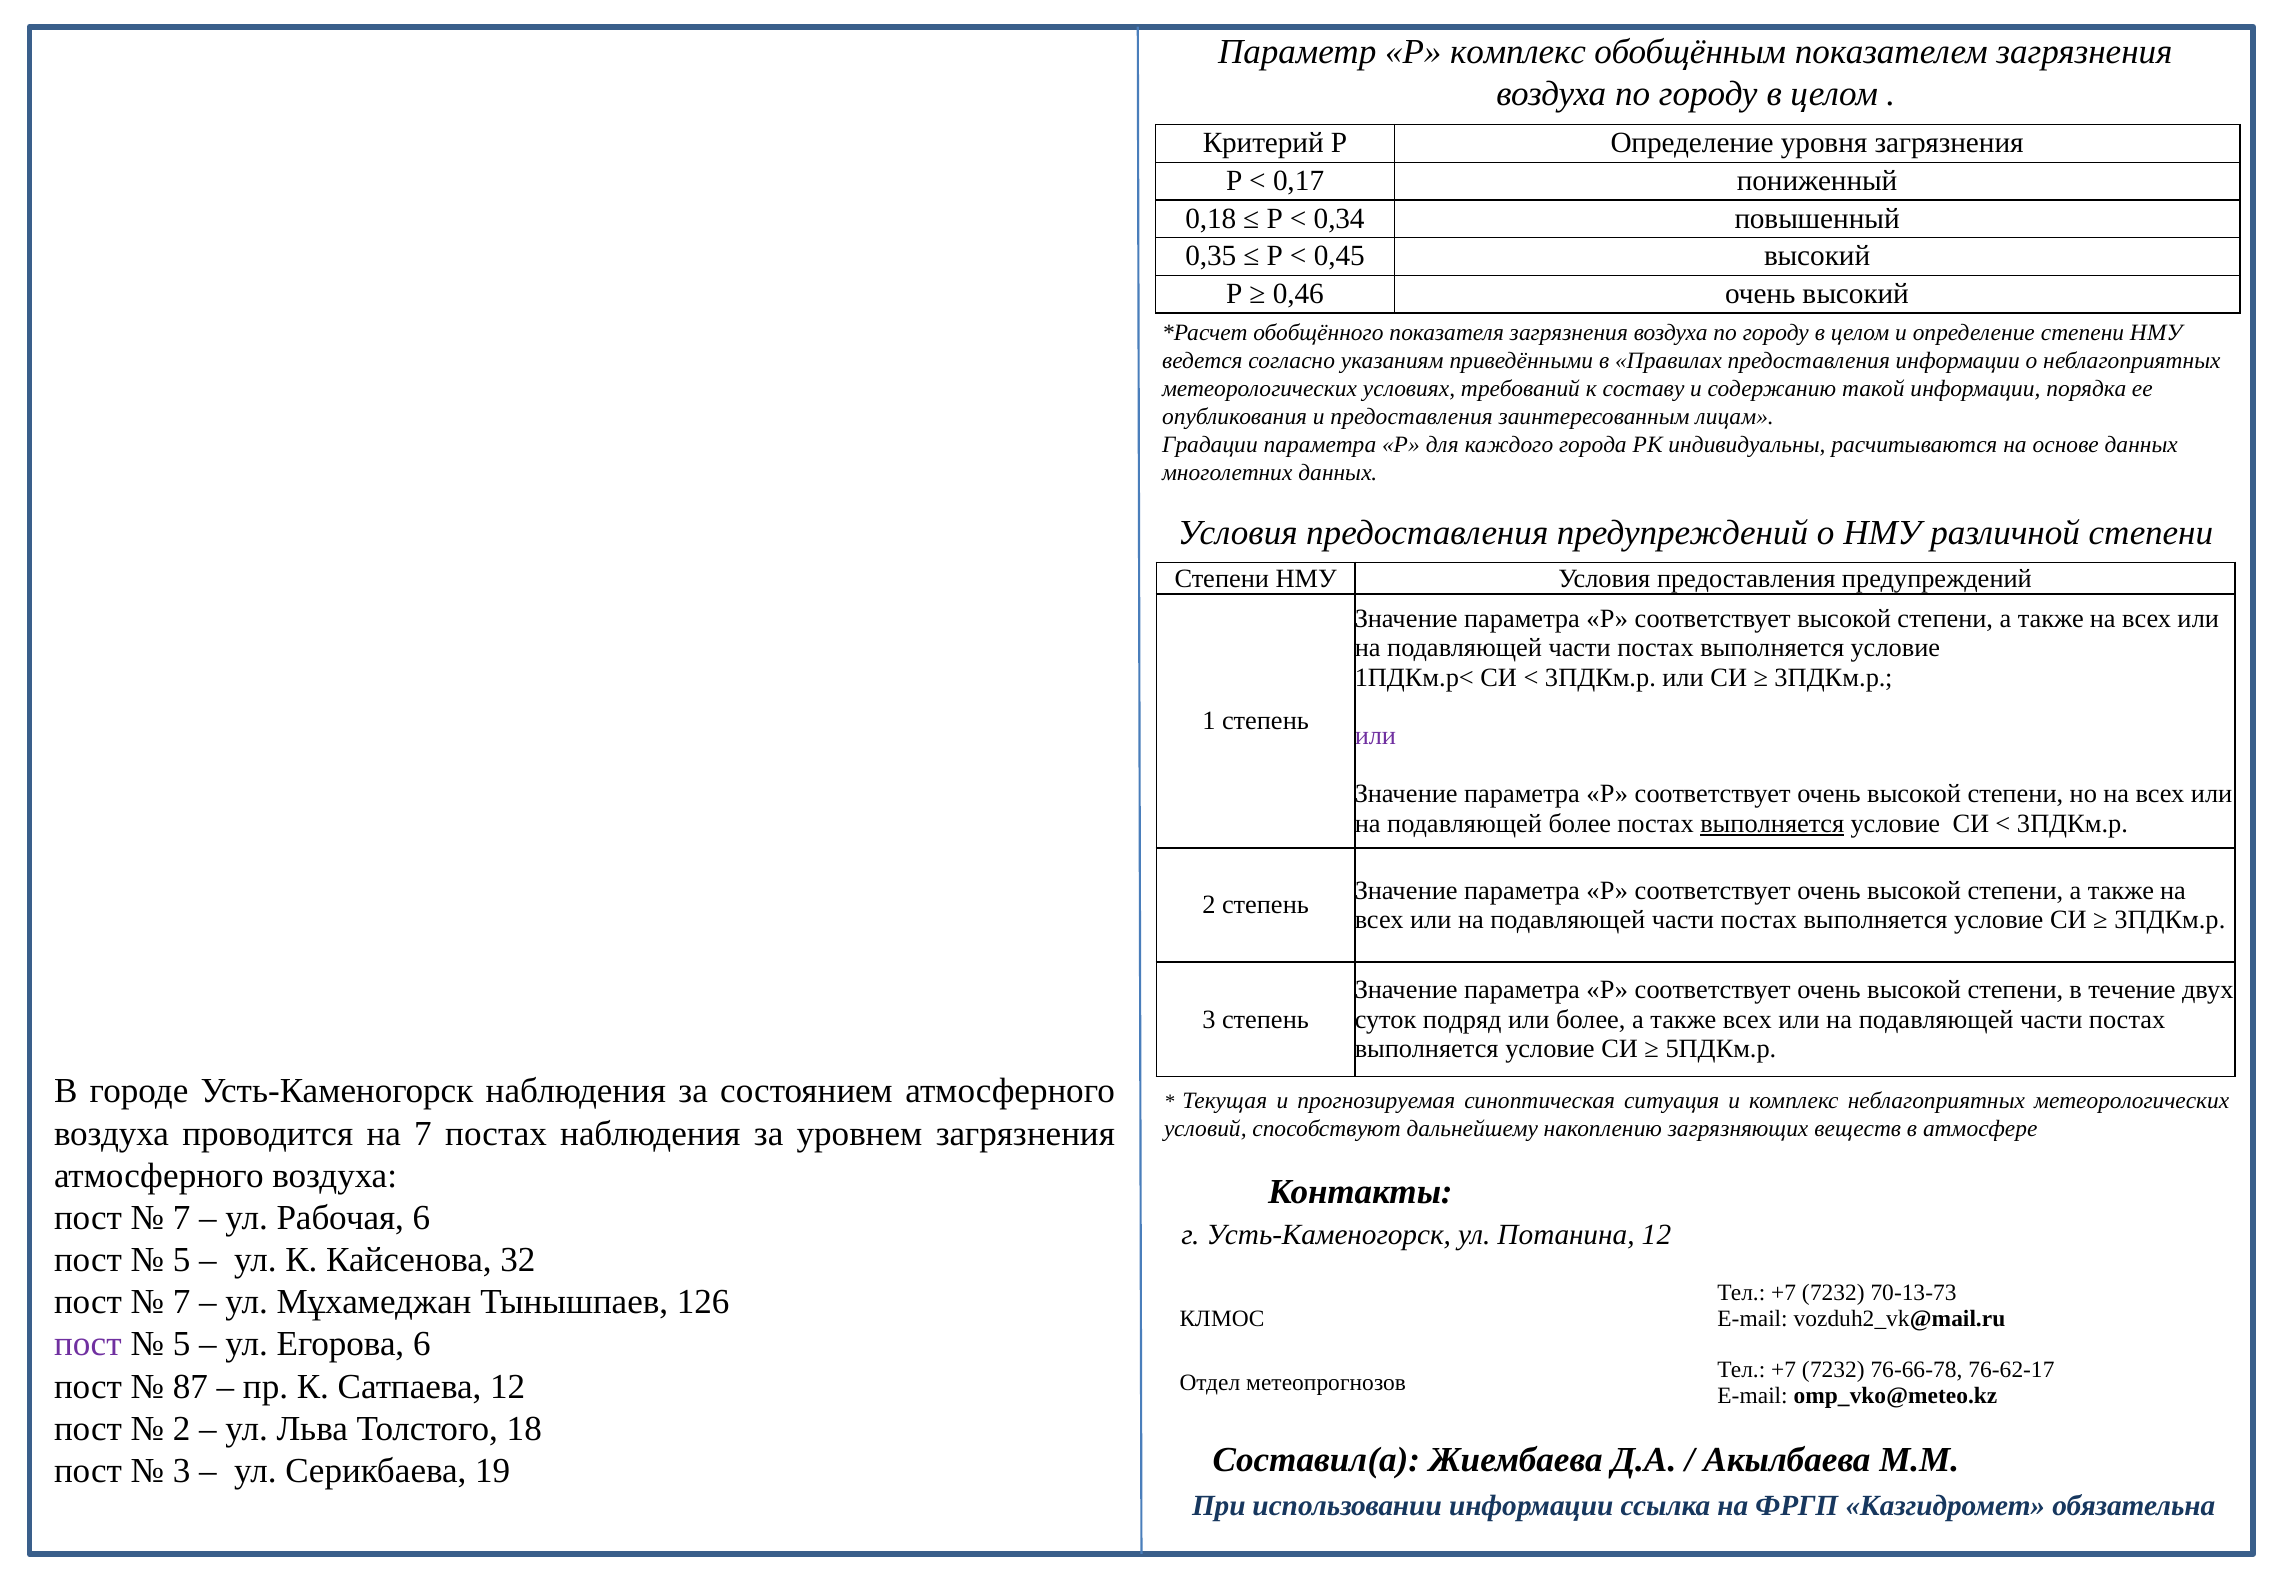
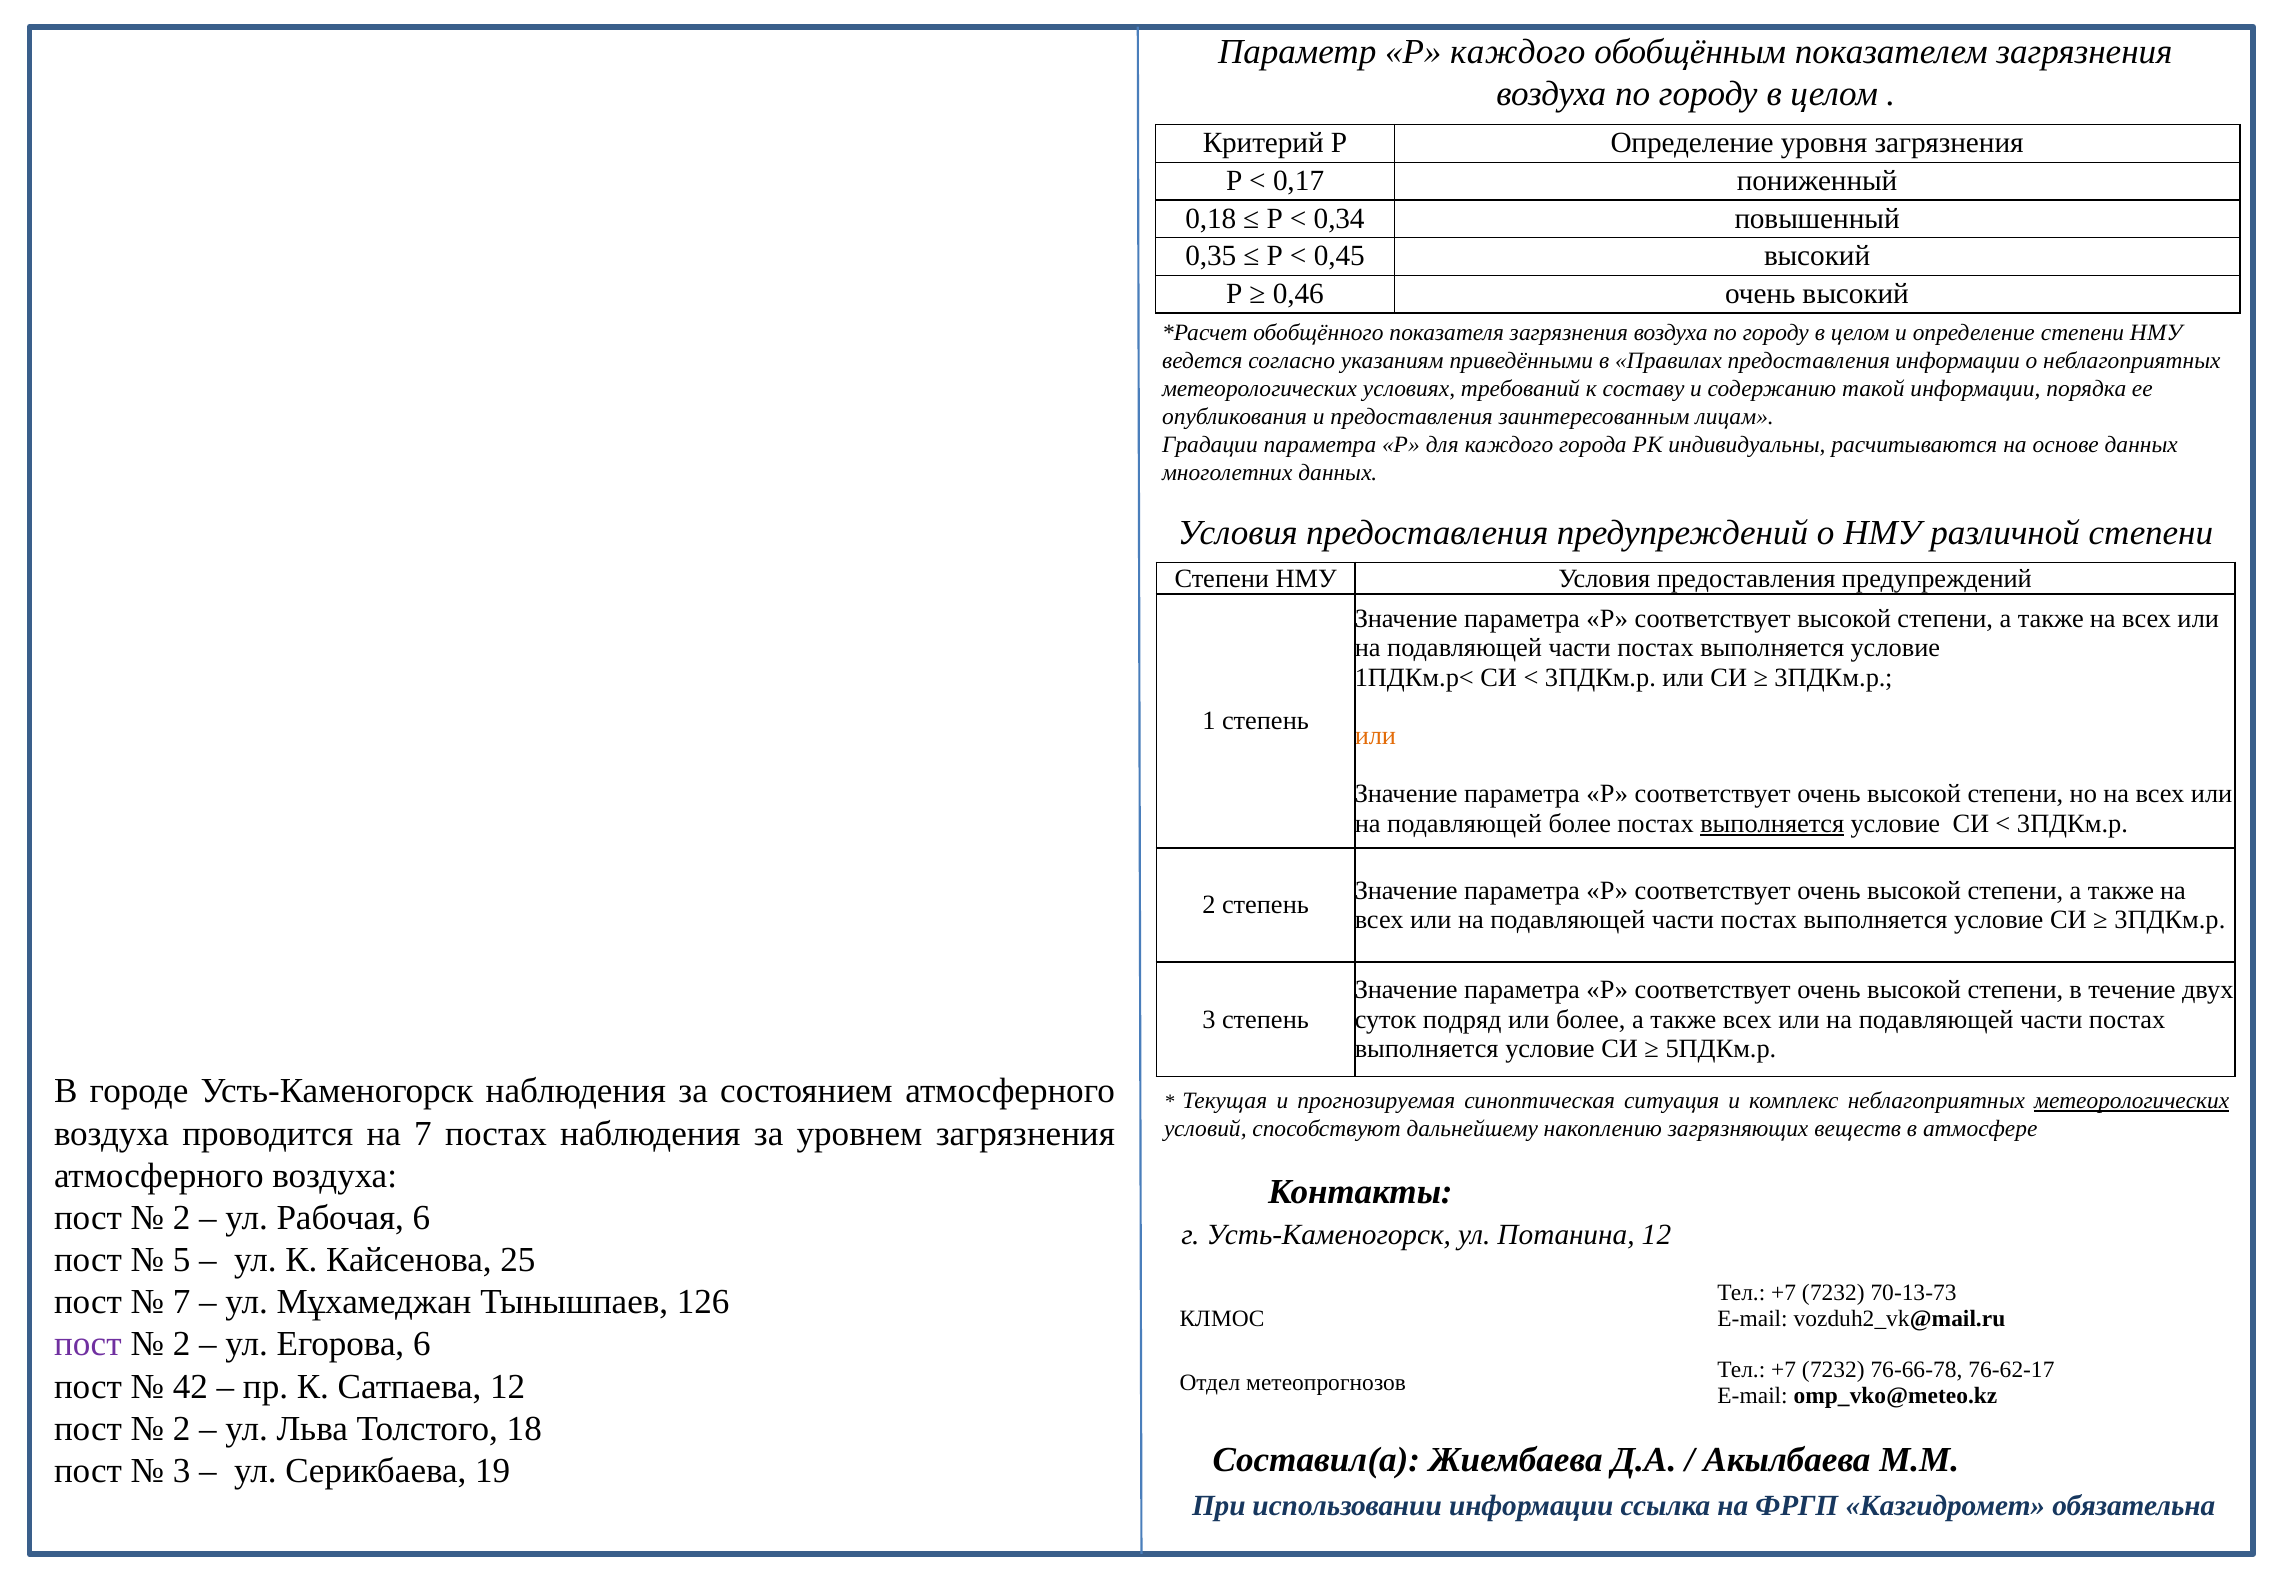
Р комплекс: комплекс -> каждого (1518, 52)
или colour: purple -> orange (1375, 736)
метеорологических underline: none -> present (2132, 1101)
7: 7 -> 2 (182, 1217)
32: 32 -> 25 (518, 1260)
5: 5 -> 2 (182, 1344)
87: 87 -> 42 (190, 1386)
